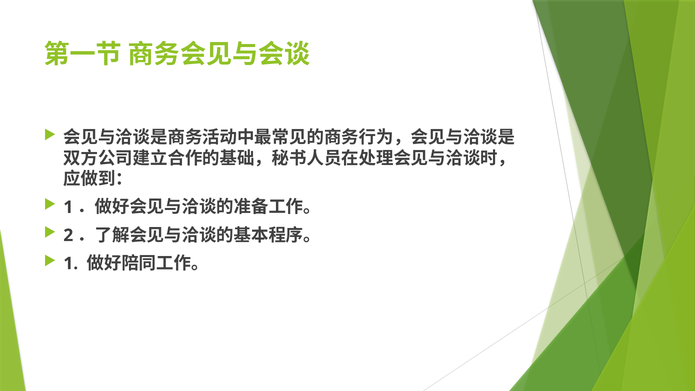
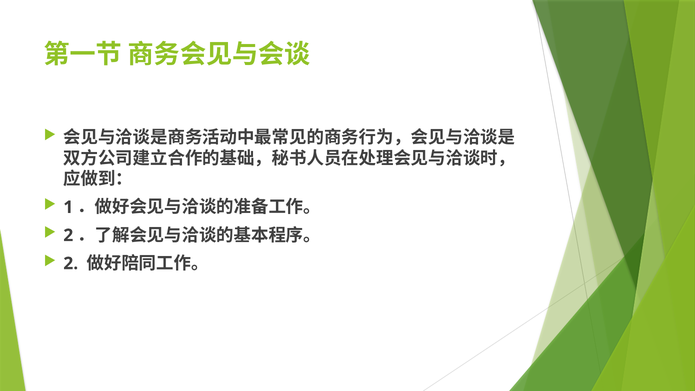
1: 1 -> 2 (71, 263)
